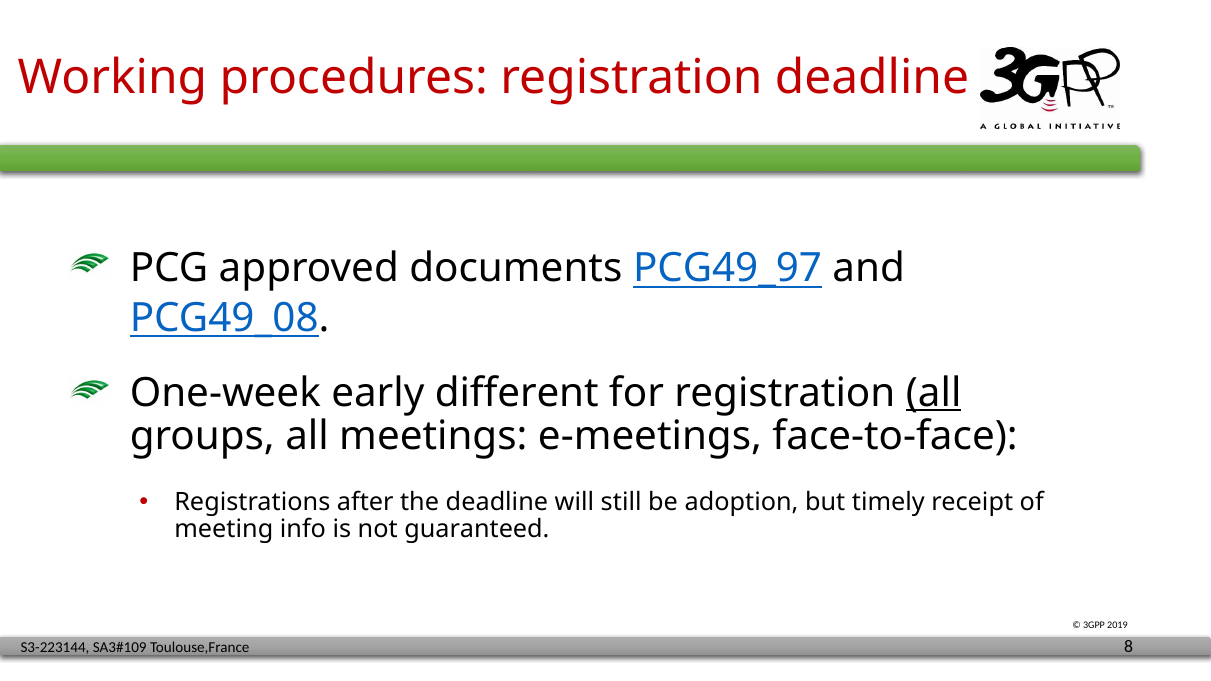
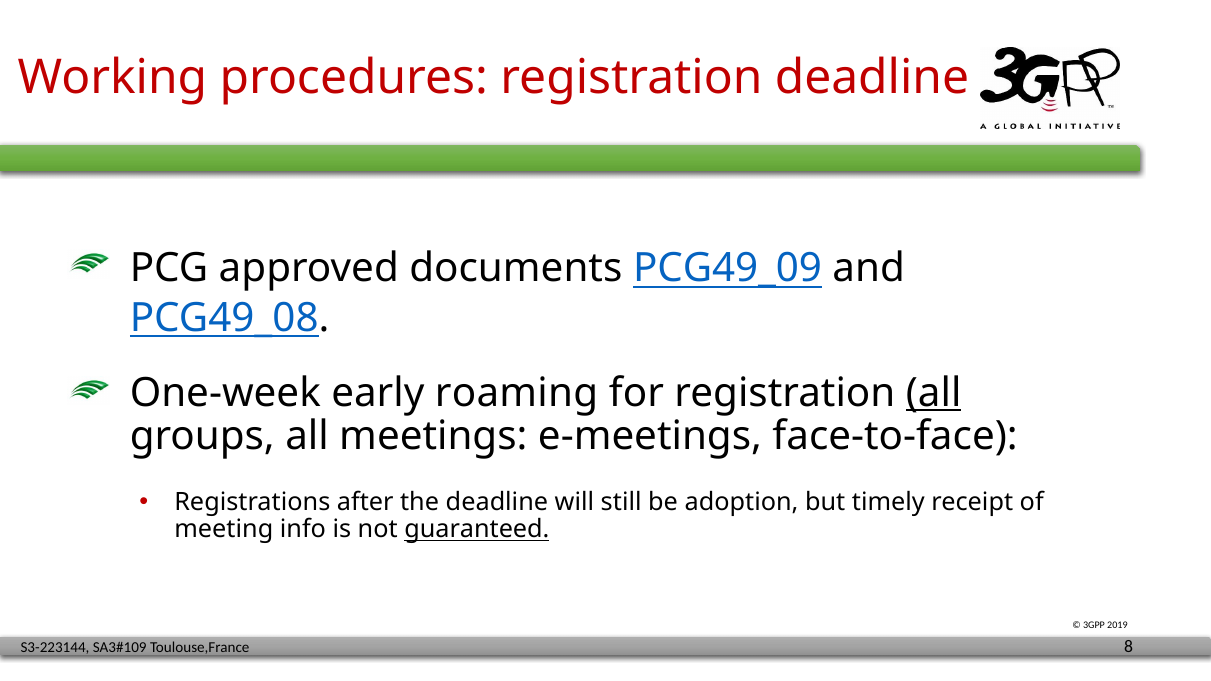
PCG49_97: PCG49_97 -> PCG49_09 (728, 269)
different: different -> roaming (517, 393)
guaranteed underline: none -> present (477, 530)
